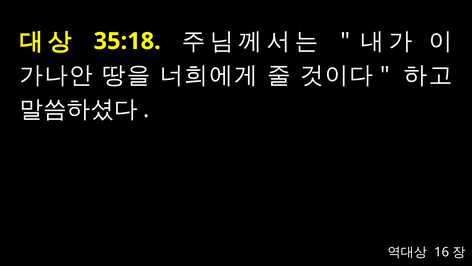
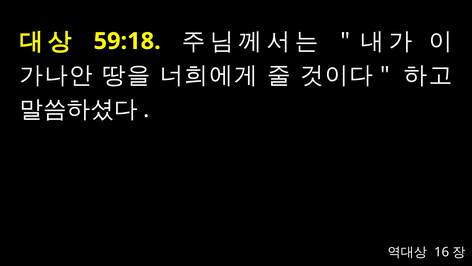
35:18: 35:18 -> 59:18 (127, 41)
